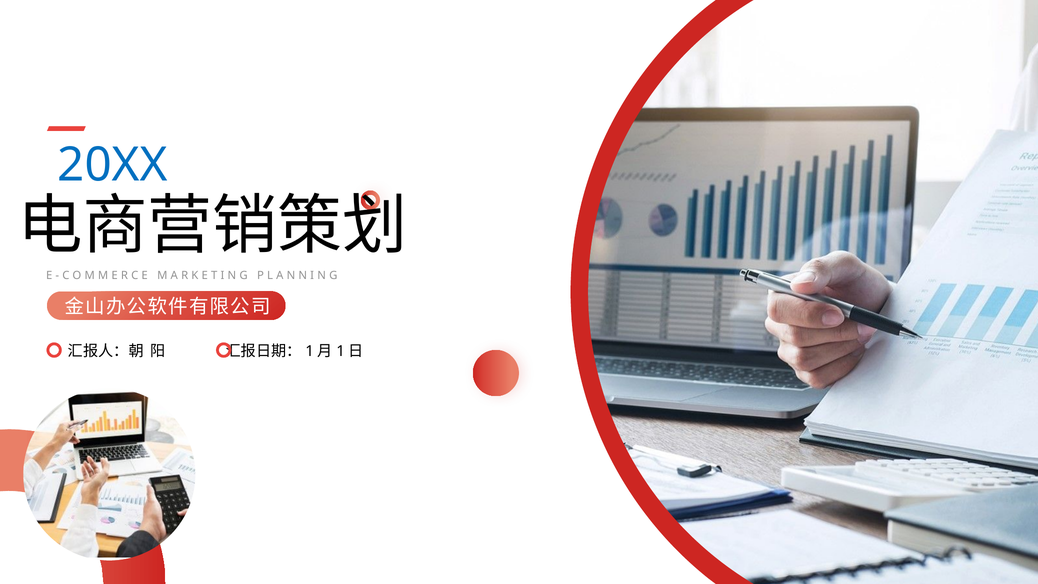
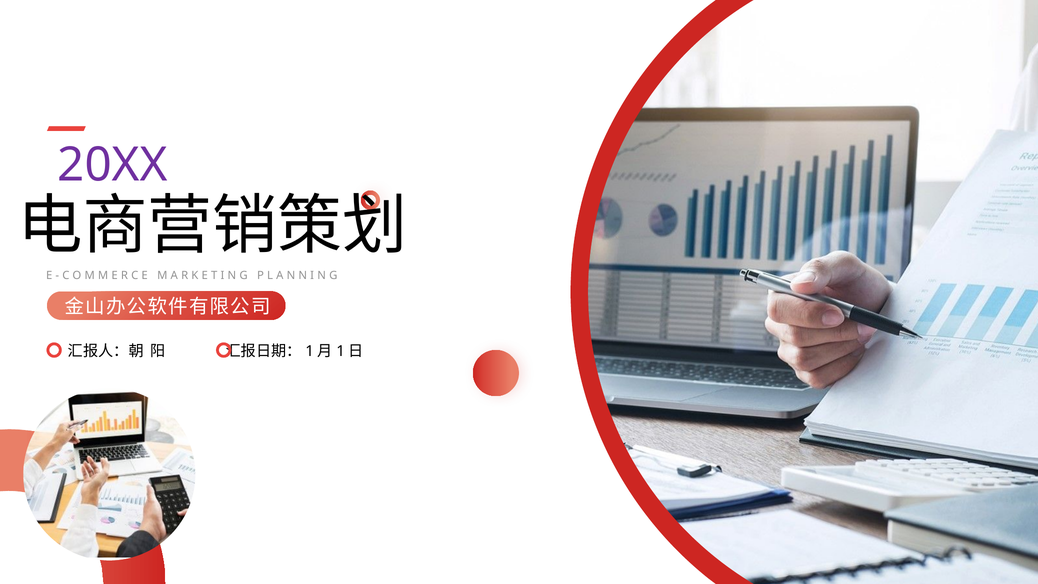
20XX colour: blue -> purple (112, 165)
